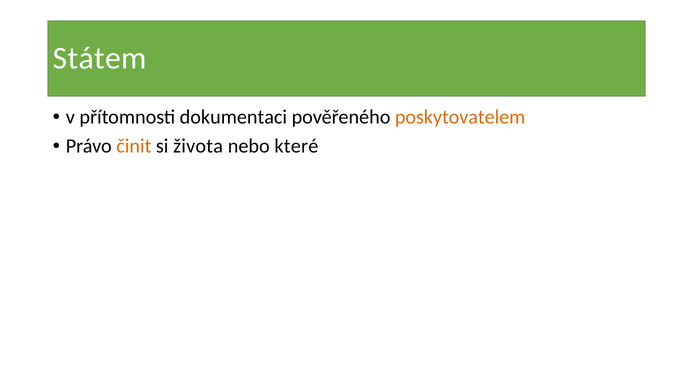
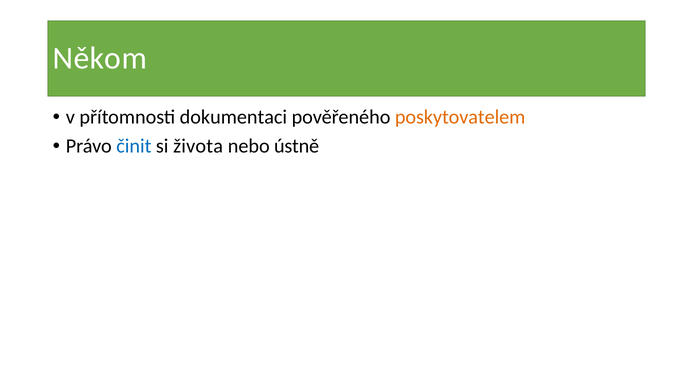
Státem: Státem -> Někom (100, 58)
činit colour: orange -> blue (134, 146)
které: které -> ústně (297, 146)
